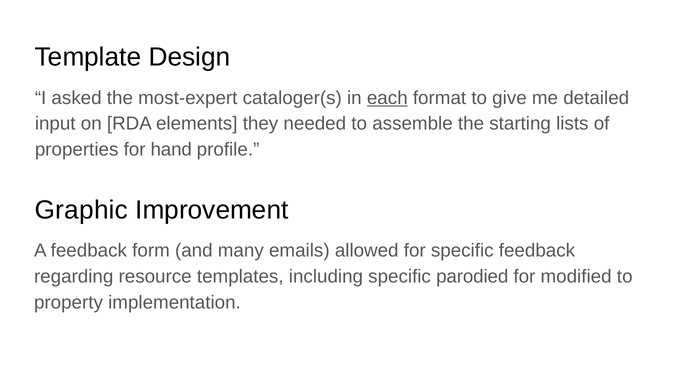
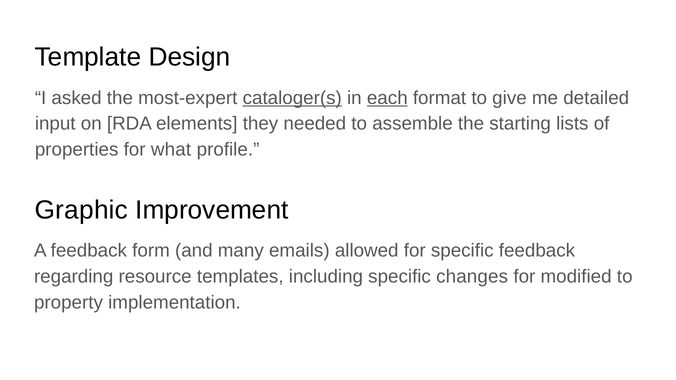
cataloger(s underline: none -> present (292, 98)
hand: hand -> what (171, 150)
parodied: parodied -> changes (472, 277)
